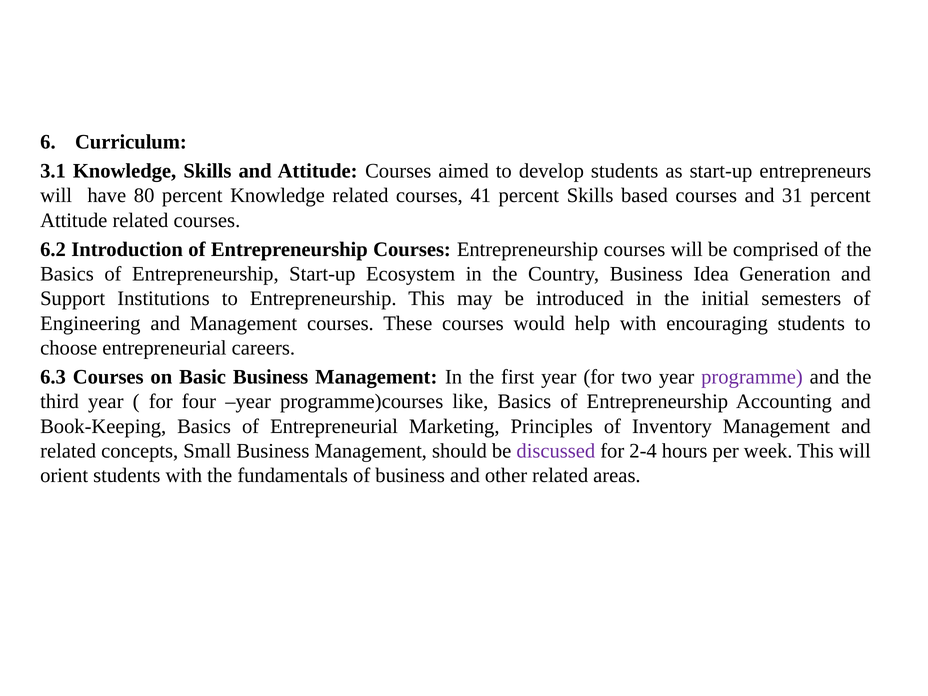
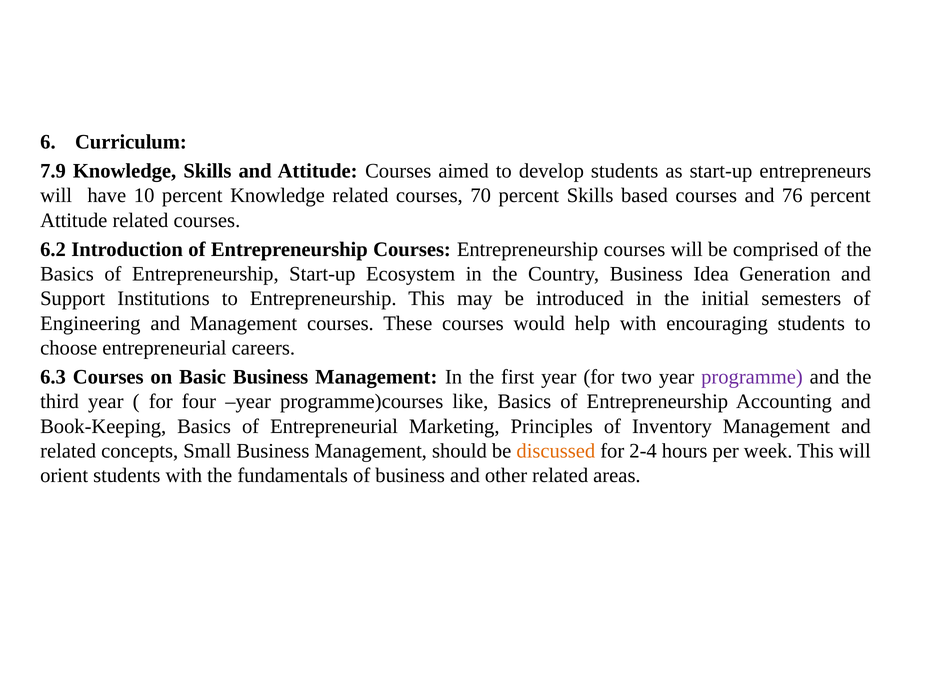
3.1: 3.1 -> 7.9 (53, 171)
80: 80 -> 10 (144, 196)
41: 41 -> 70 (481, 196)
31: 31 -> 76 (792, 196)
discussed colour: purple -> orange (556, 451)
